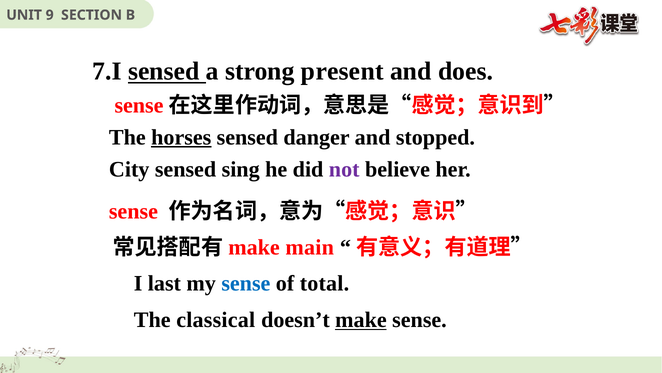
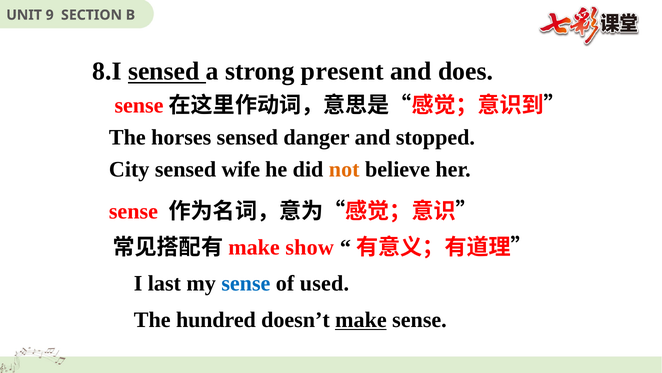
7.I: 7.I -> 8.I (107, 71)
horses underline: present -> none (181, 137)
sing: sing -> wife (241, 169)
not colour: purple -> orange (344, 169)
main: main -> show (310, 247)
total: total -> used (324, 283)
classical: classical -> hundred (216, 319)
